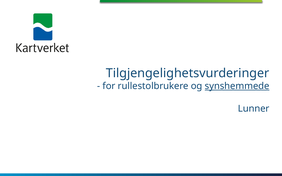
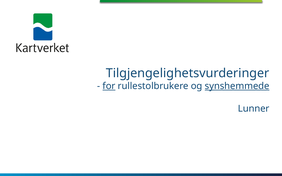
for underline: none -> present (109, 86)
